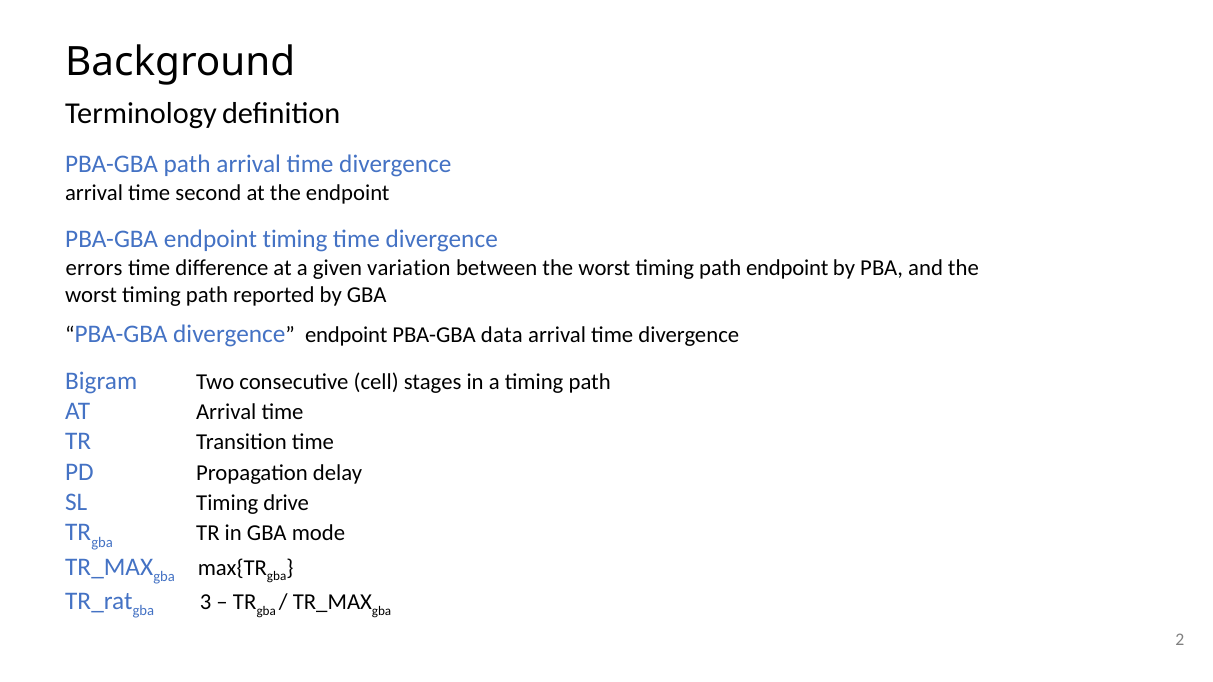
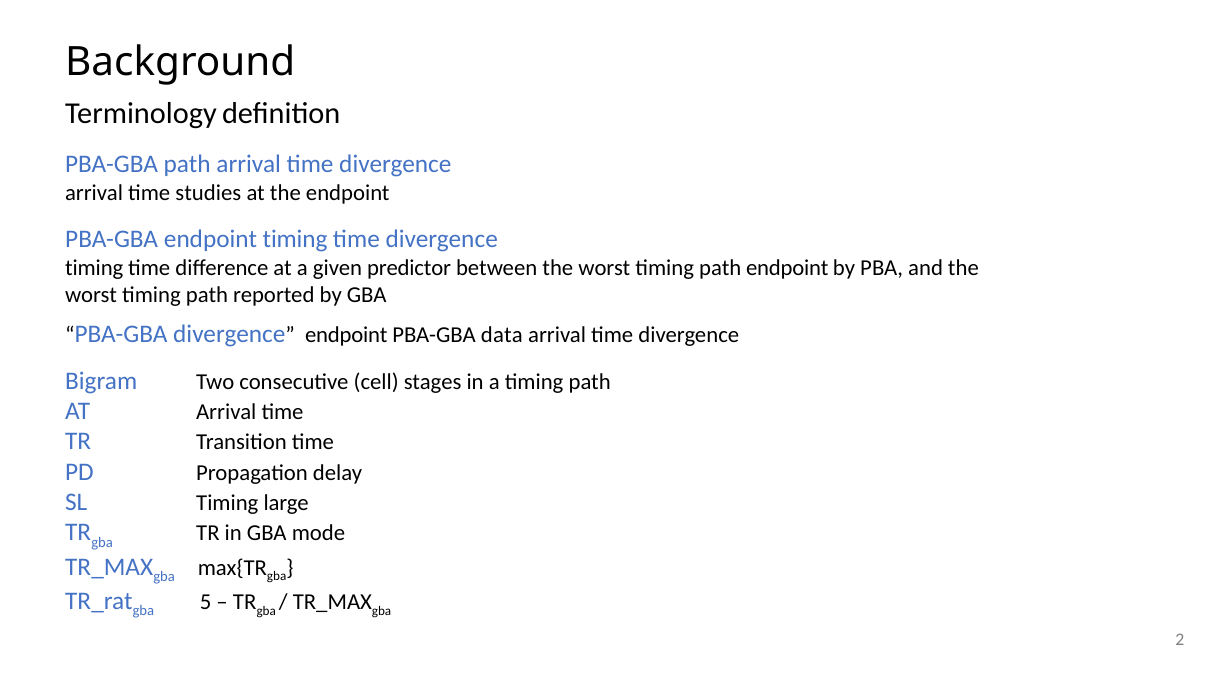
second: second -> studies (208, 193)
errors: errors -> timing (94, 268)
variation: variation -> predictor (409, 268)
drive: drive -> large (286, 503)
3: 3 -> 5 (206, 602)
